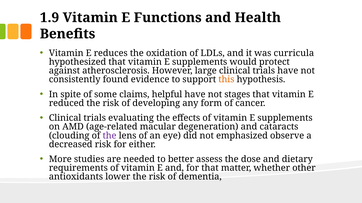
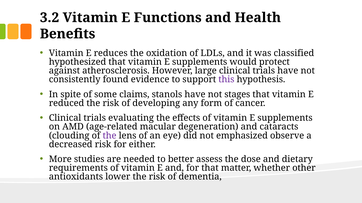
1.9: 1.9 -> 3.2 (49, 18)
curricula: curricula -> classified (294, 53)
this colour: orange -> purple (226, 80)
helpful: helpful -> stanols (167, 95)
